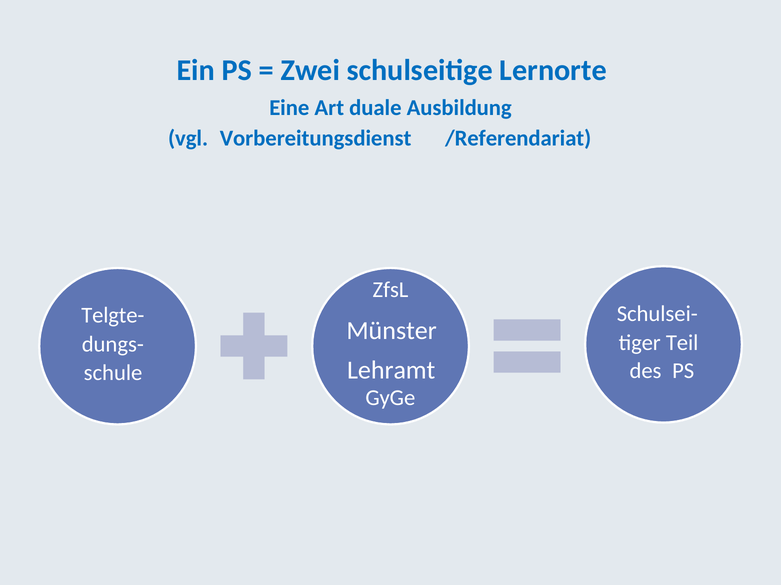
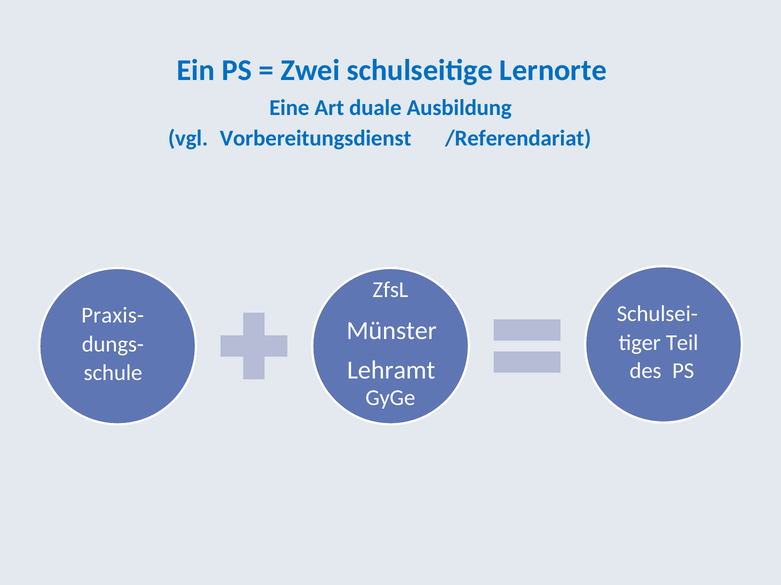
Telgte-: Telgte- -> Praxis- (113, 316)
